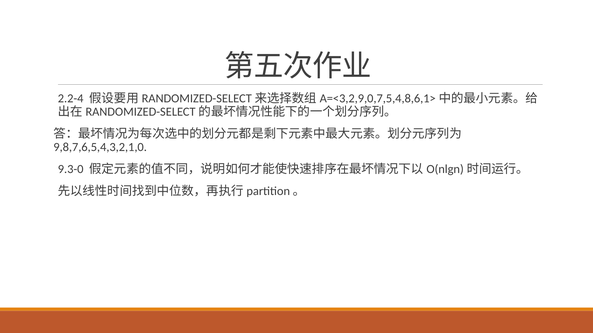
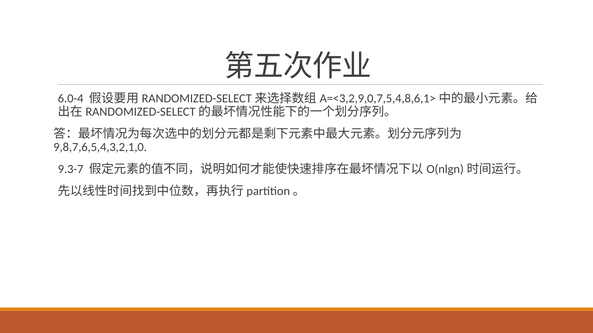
2.2-4: 2.2-4 -> 6.0-4 (71, 99)
9.3-0: 9.3-0 -> 9.3-7 (71, 169)
